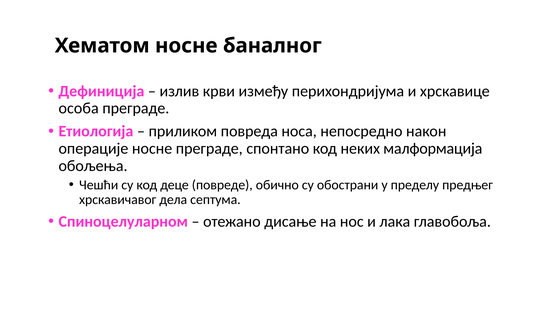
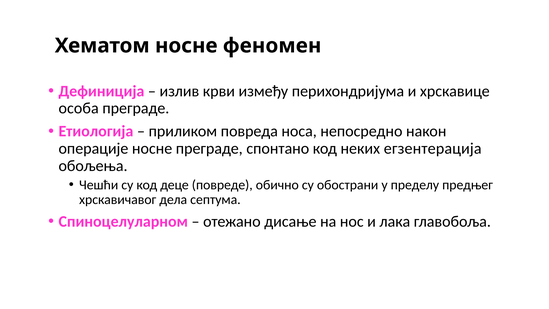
баналног: баналног -> феномен (272, 46)
малформација: малформација -> егзентерација (433, 149)
